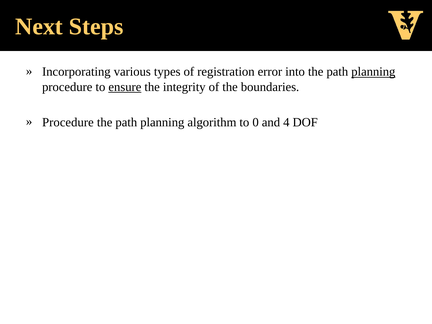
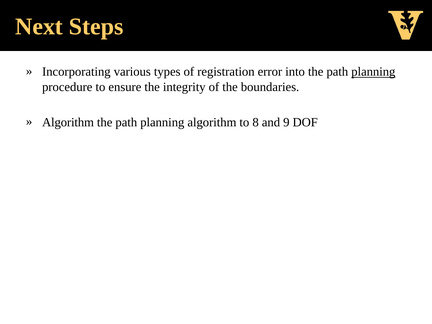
ensure underline: present -> none (125, 87)
Procedure: Procedure -> Algorithm (68, 122)
0: 0 -> 8 (256, 122)
4: 4 -> 9 (286, 122)
